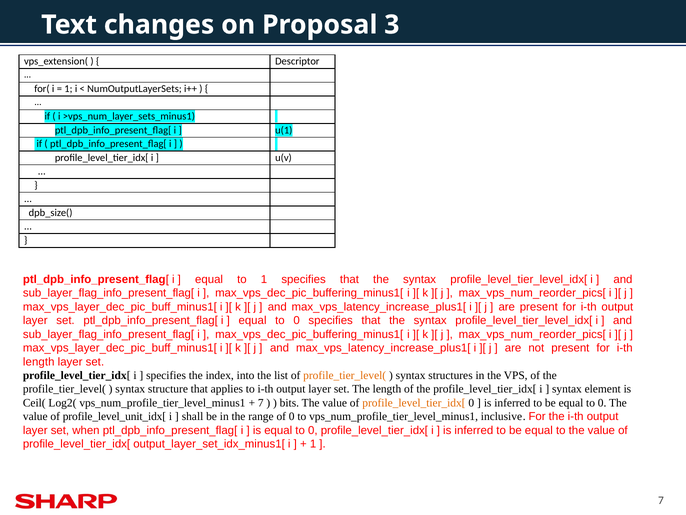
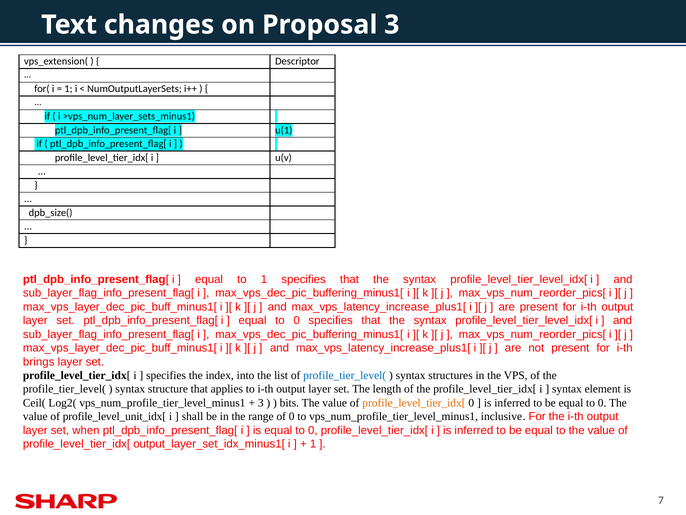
length: length -> brings (39, 361)
profile_tier_level( colour: orange -> blue (345, 375)
7: 7 -> 3 (261, 403)
